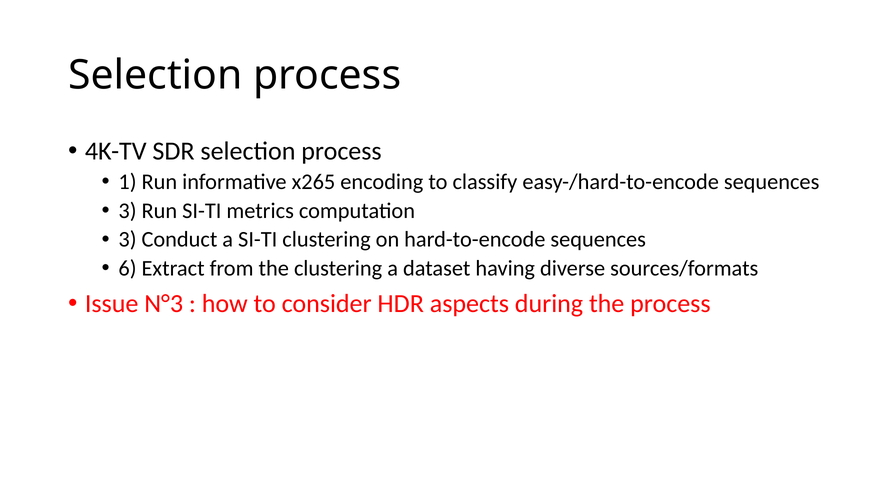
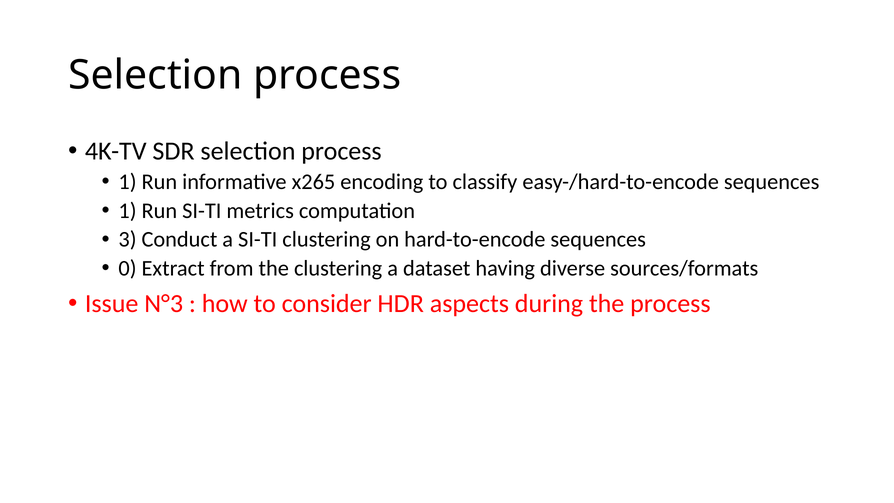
3: 3 -> 1 (127, 211)
6: 6 -> 0 (127, 268)
